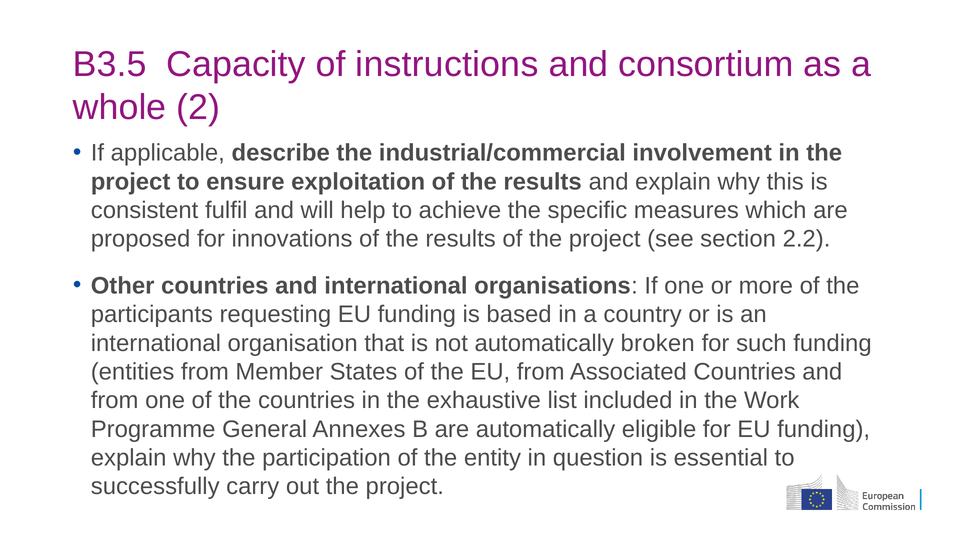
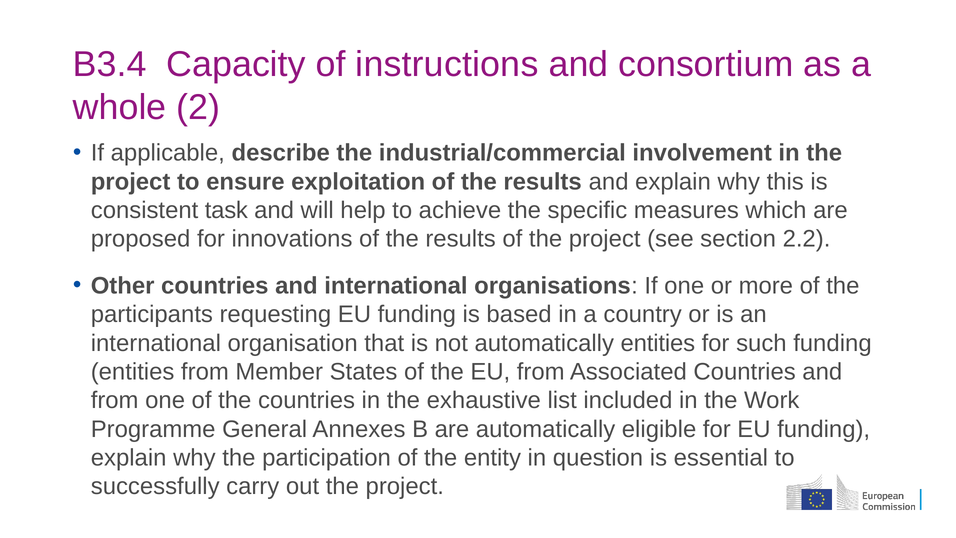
B3.5: B3.5 -> B3.4 (110, 64)
fulfil: fulfil -> task (226, 210)
automatically broken: broken -> entities (658, 343)
